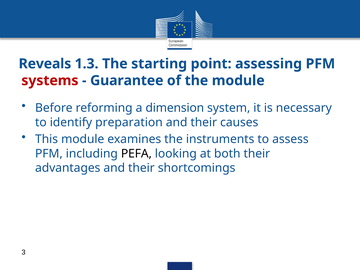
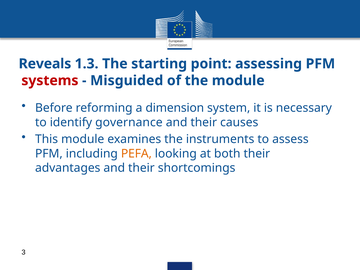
Guarantee: Guarantee -> Misguided (127, 81)
preparation: preparation -> governance (129, 122)
PEFA colour: black -> orange (136, 154)
